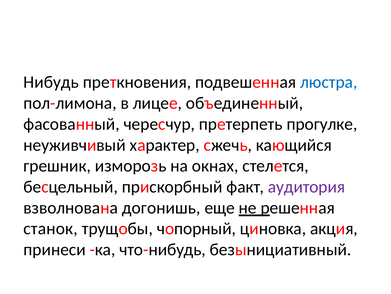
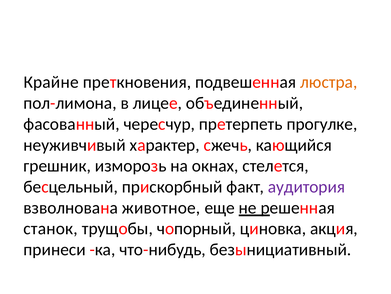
Нибудь: Нибудь -> Крайне (51, 82)
люстра colour: blue -> orange (329, 82)
догонишь: догонишь -> животное (161, 207)
